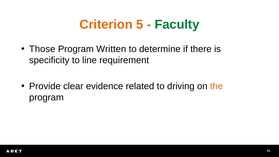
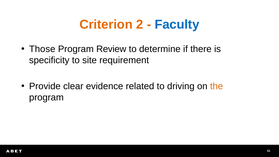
5: 5 -> 2 (140, 24)
Faculty colour: green -> blue (177, 24)
Written: Written -> Review (111, 49)
line: line -> site (90, 60)
